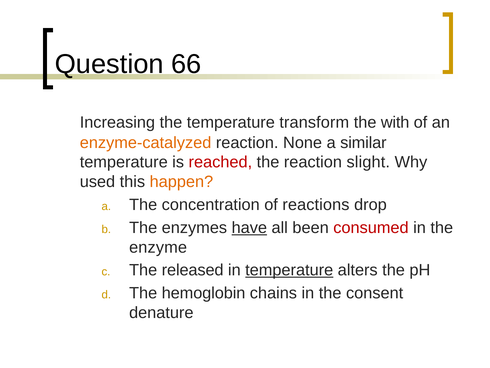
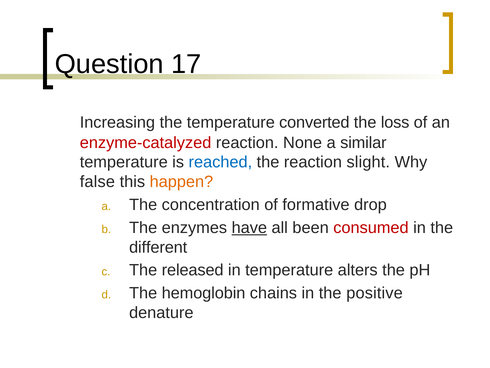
66: 66 -> 17 (186, 64)
transform: transform -> converted (314, 122)
with: with -> loss (395, 122)
enzyme-catalyzed colour: orange -> red (146, 142)
reached colour: red -> blue (220, 162)
used: used -> false (97, 182)
reactions: reactions -> formative (316, 204)
enzyme: enzyme -> different (158, 247)
temperature underline: present -> none (289, 270)
consent: consent -> positive (375, 293)
